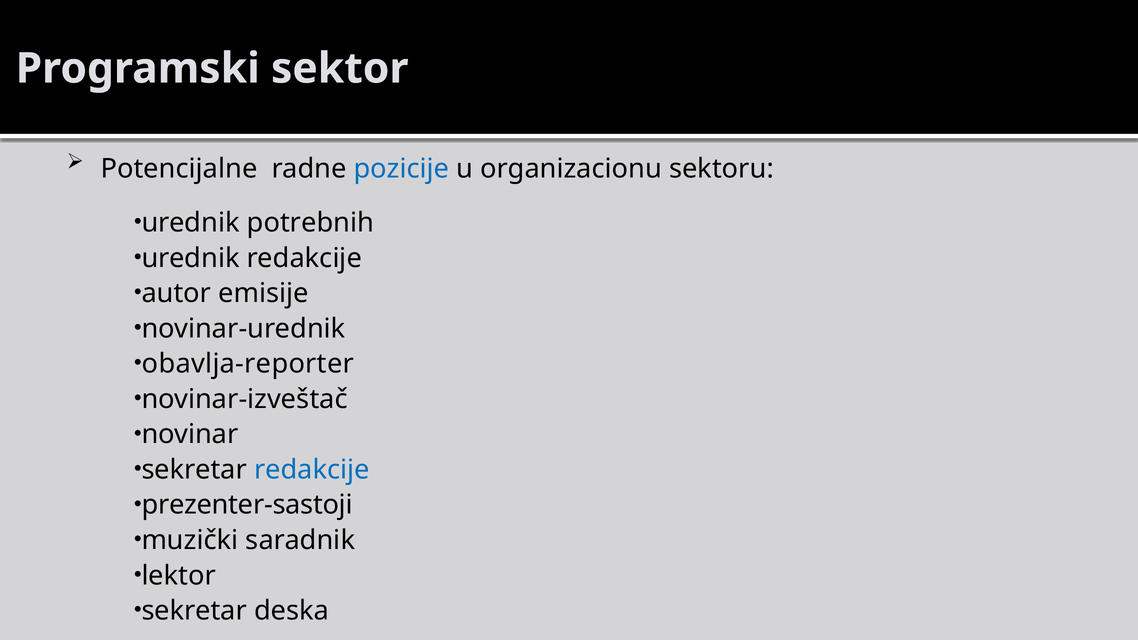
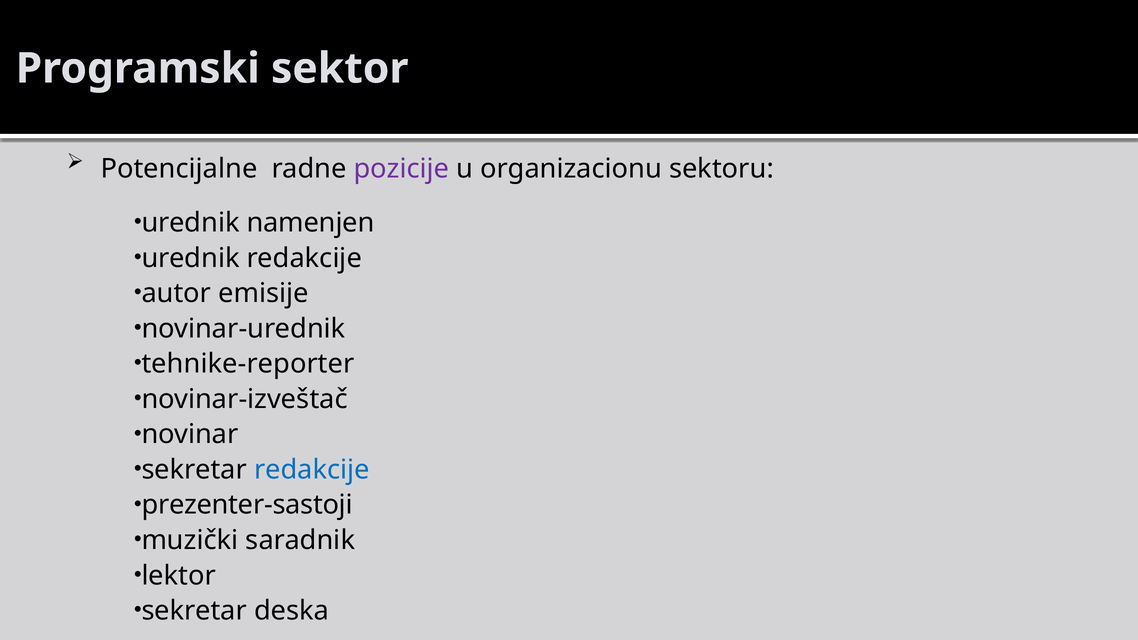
pozicije colour: blue -> purple (401, 169)
potrebnih: potrebnih -> namenjen (311, 223)
obavlja-reporter: obavlja-reporter -> tehnike-reporter (248, 364)
